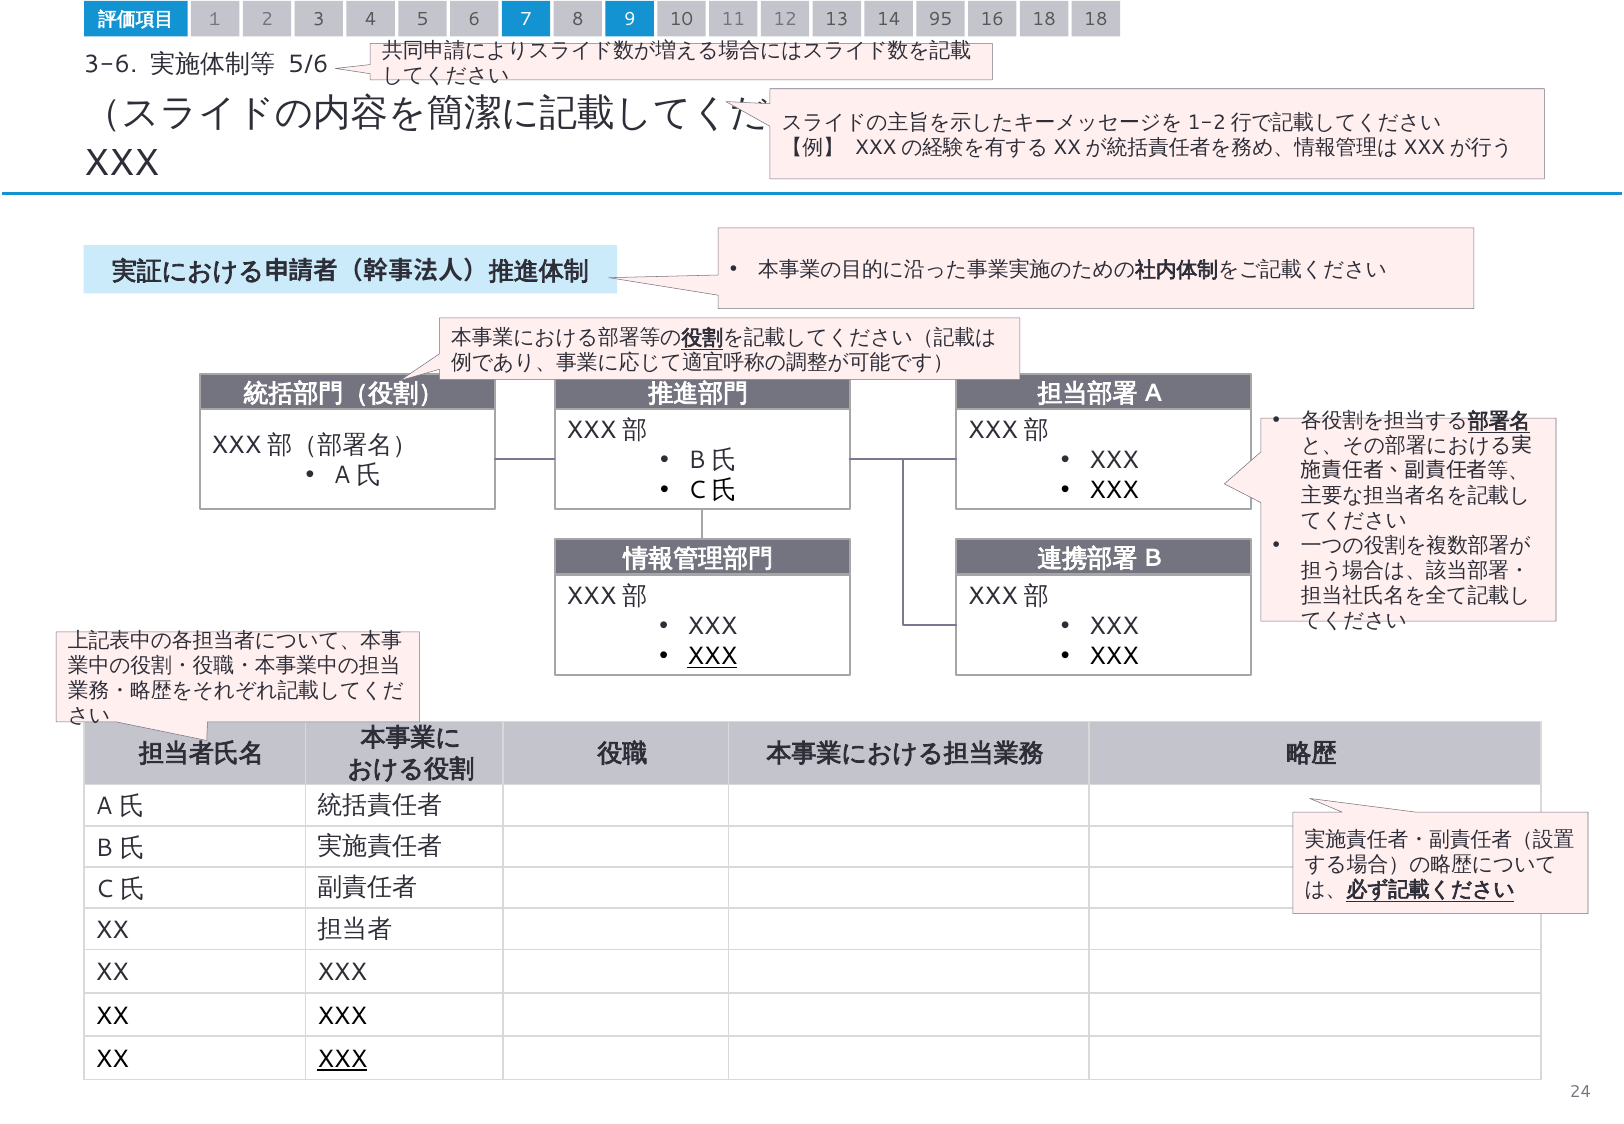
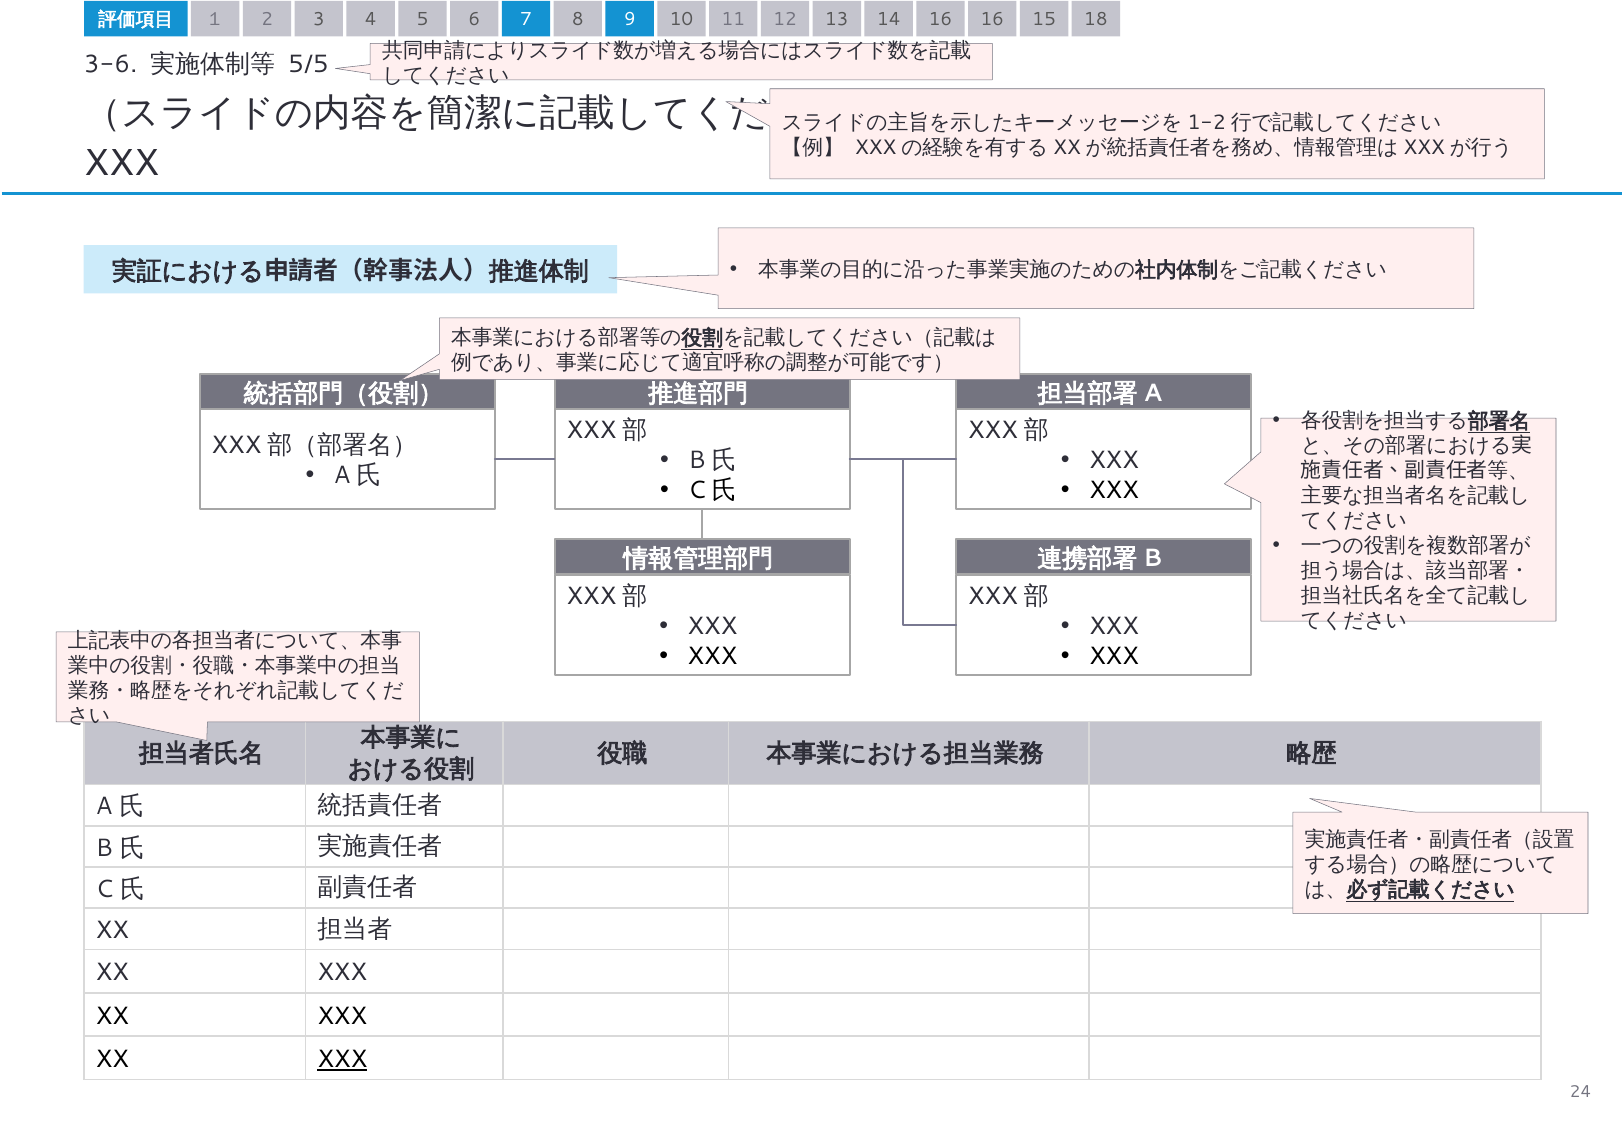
14 95: 95 -> 16 (940, 19)
16 18: 18 -> 15 (1044, 19)
5/6: 5/6 -> 5/5 (308, 64)
XXX underline: present -> none (712, 657)
